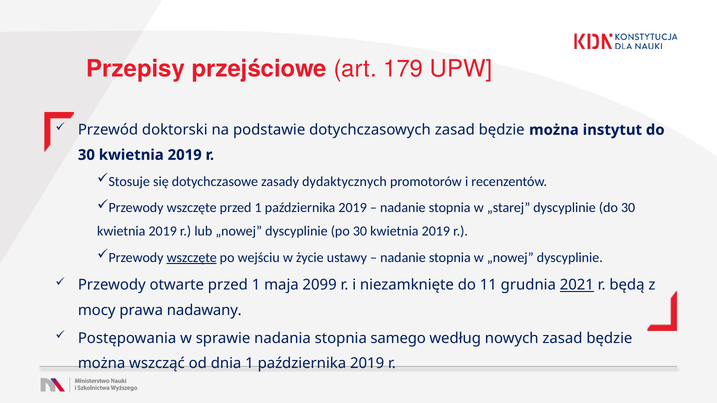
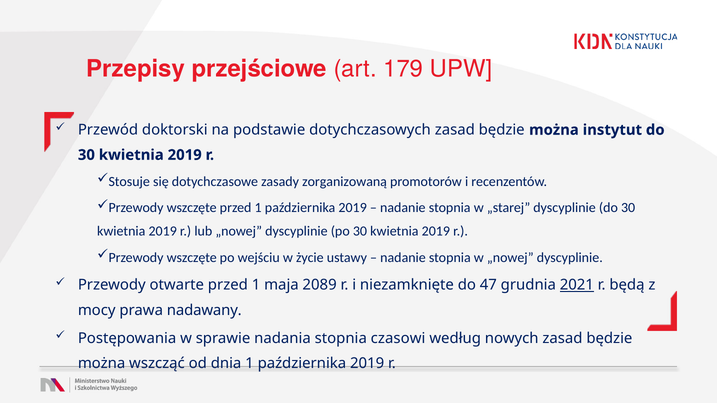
dydaktycznych: dydaktycznych -> zorganizowaną (345, 182)
wszczęte underline: present -> none (192, 258)
2099: 2099 -> 2089 (320, 285)
11: 11 -> 47 (488, 285)
samego: samego -> czasowi (398, 338)
